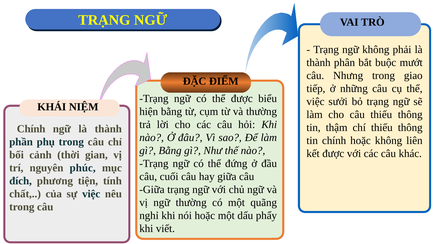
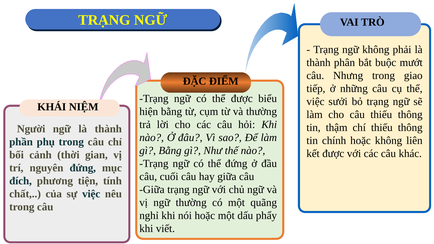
Chính: Chính -> Người (31, 129)
nguyên phúc: phúc -> đứng (83, 168)
